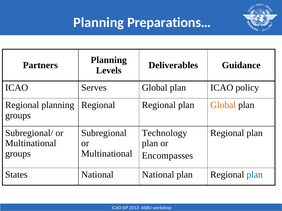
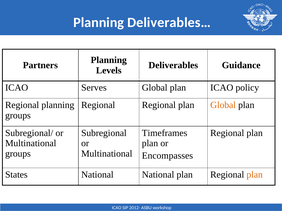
Preparations…: Preparations… -> Deliverables… (169, 23)
Technology: Technology -> Timeframes (165, 133)
plan colour: blue -> orange (255, 175)
